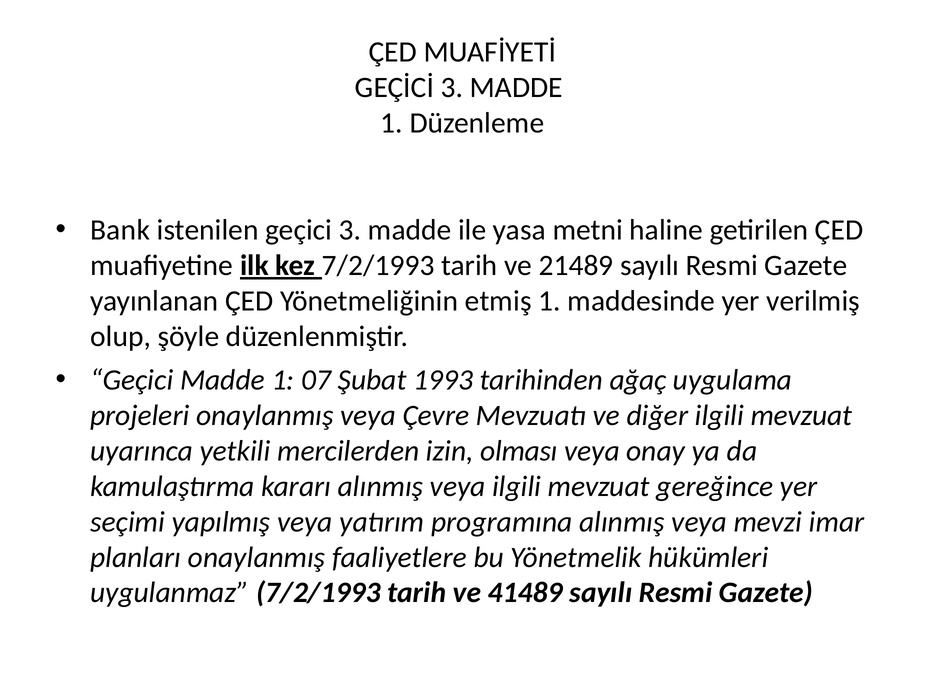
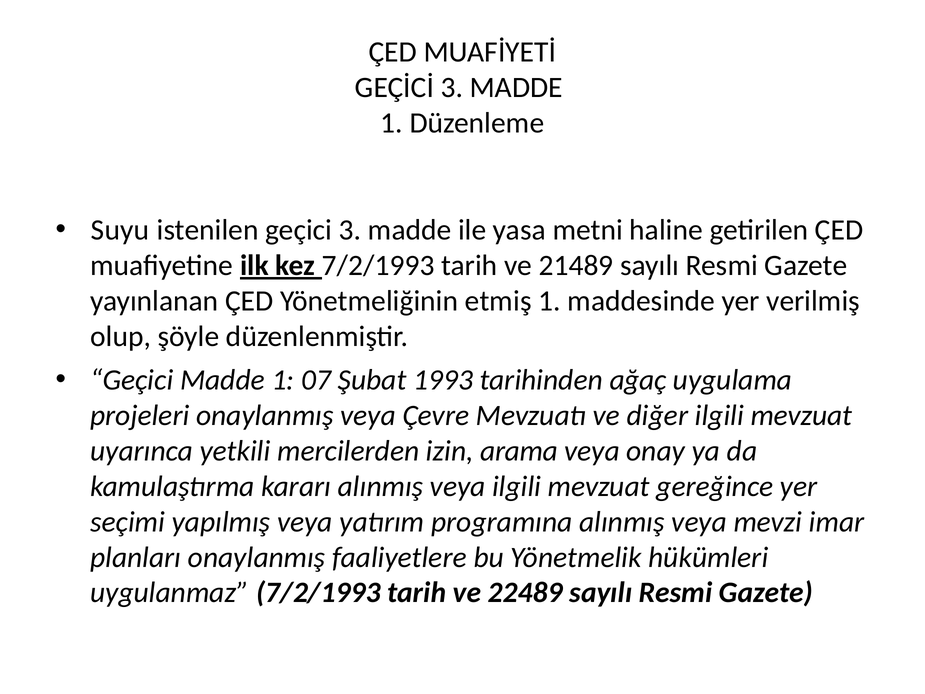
Bank: Bank -> Suyu (120, 230)
olması: olması -> arama (519, 451)
41489: 41489 -> 22489 (525, 593)
